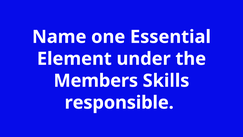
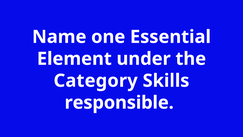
Members: Members -> Category (96, 81)
